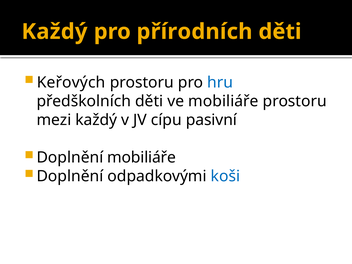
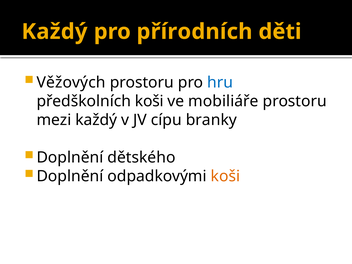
Keřových: Keřových -> Věžových (71, 82)
předškolních děti: děti -> koši (149, 101)
pasivní: pasivní -> branky (211, 120)
Doplnění mobiliáře: mobiliáře -> dětského (141, 157)
koši colour: blue -> orange (225, 176)
